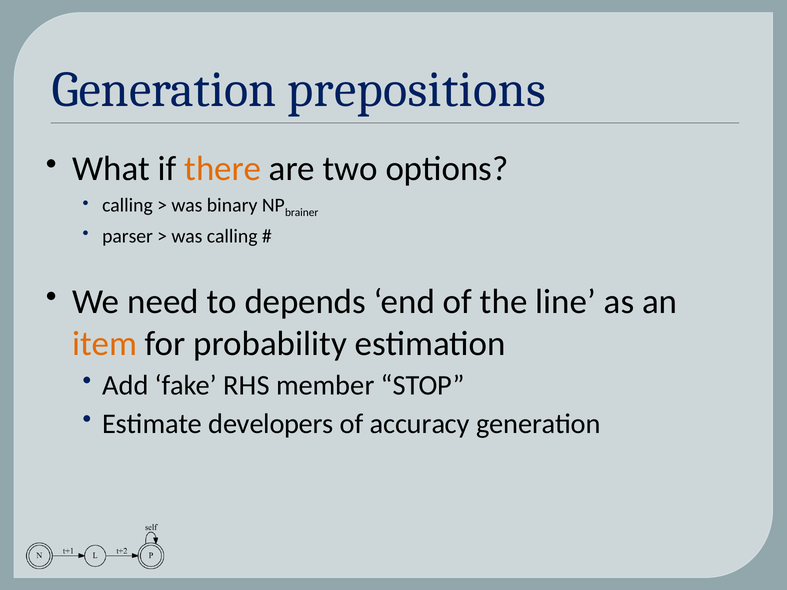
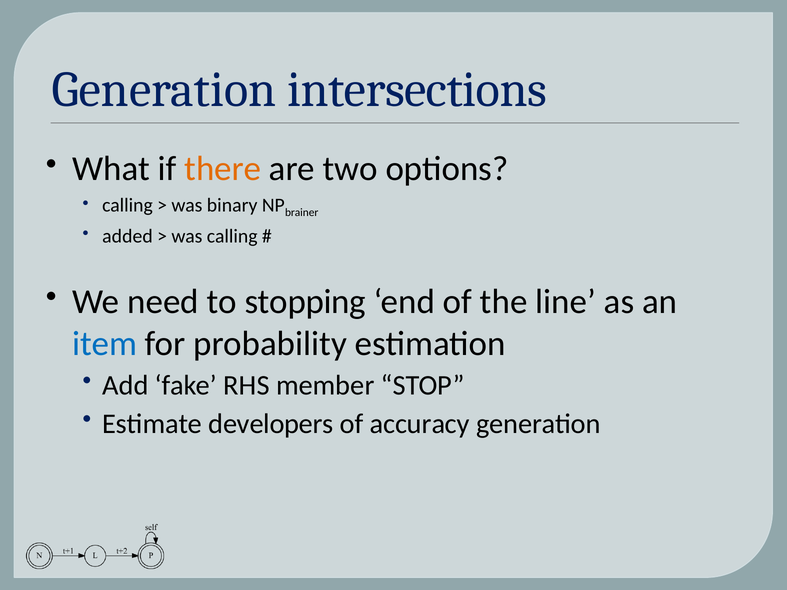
prepositions: prepositions -> intersections (417, 90)
parser: parser -> added (127, 236)
depends: depends -> stopping (305, 302)
item colour: orange -> blue (105, 344)
